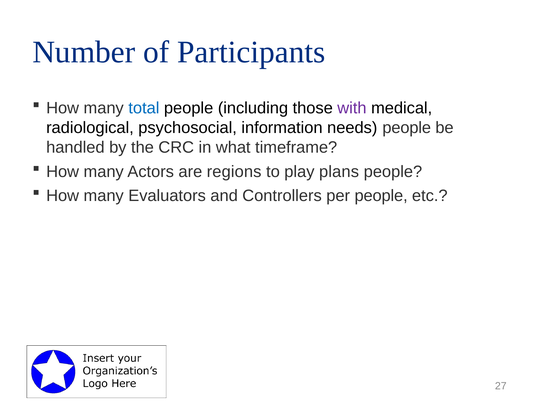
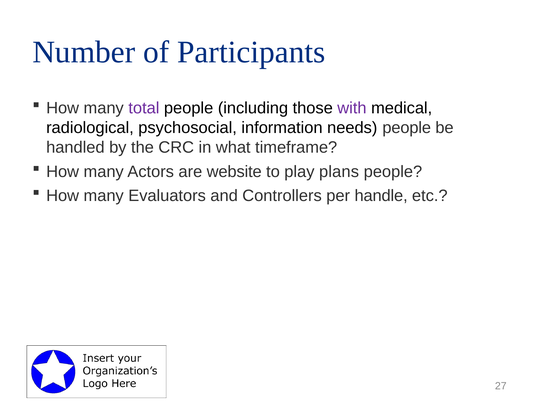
total colour: blue -> purple (144, 108)
regions: regions -> website (234, 172)
per people: people -> handle (381, 196)
